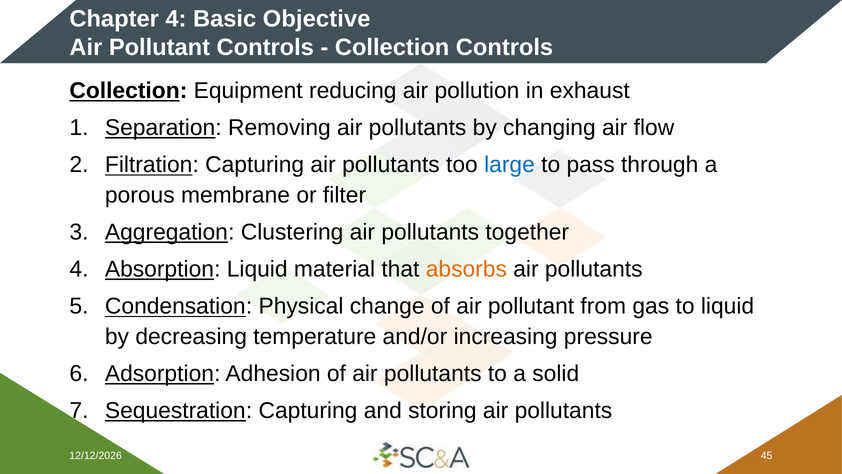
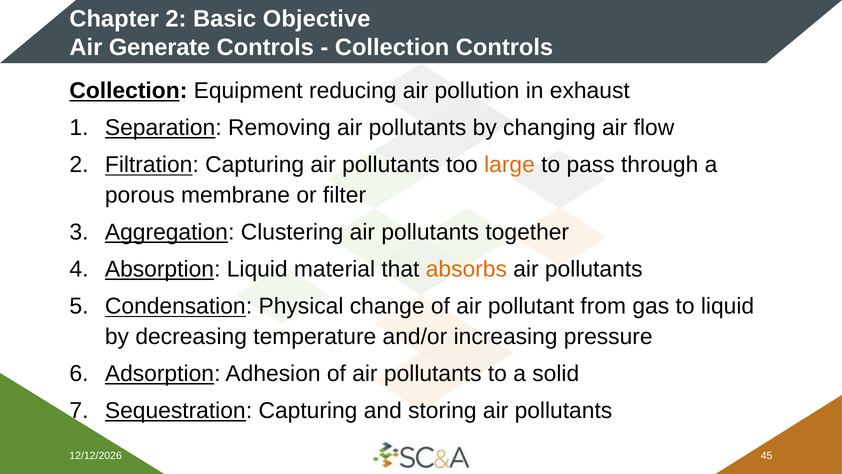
Chapter 4: 4 -> 2 (176, 19)
Pollutant: Pollutant -> Generate (160, 47)
large colour: blue -> orange (509, 165)
